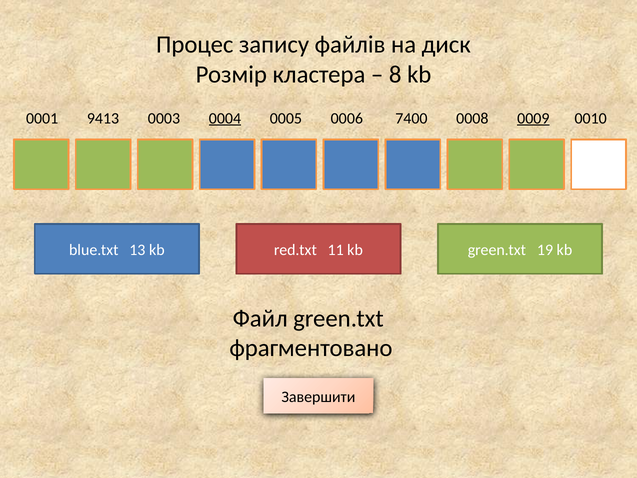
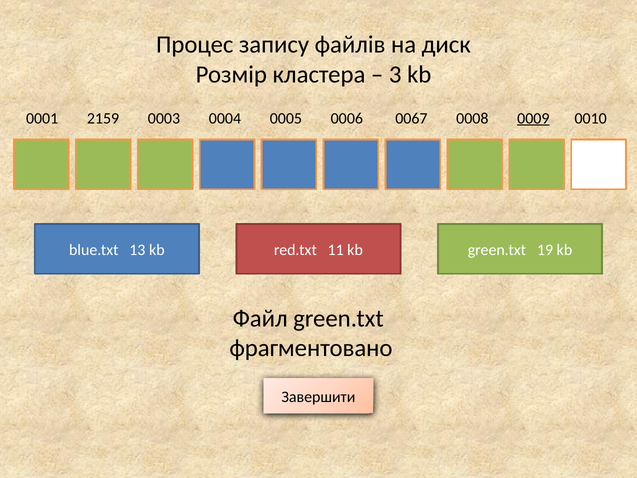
8: 8 -> 3 (395, 74)
9413: 9413 -> 2159 (103, 118)
0004 underline: present -> none (225, 118)
7400: 7400 -> 0067 (411, 118)
